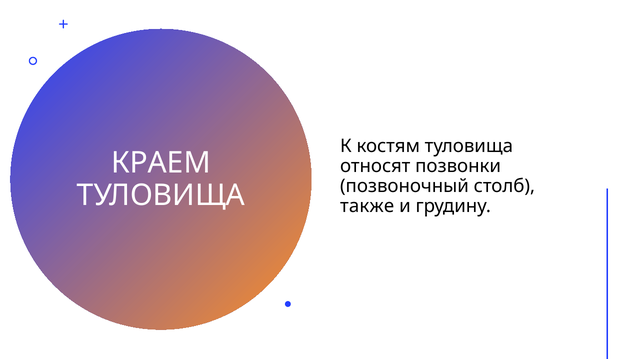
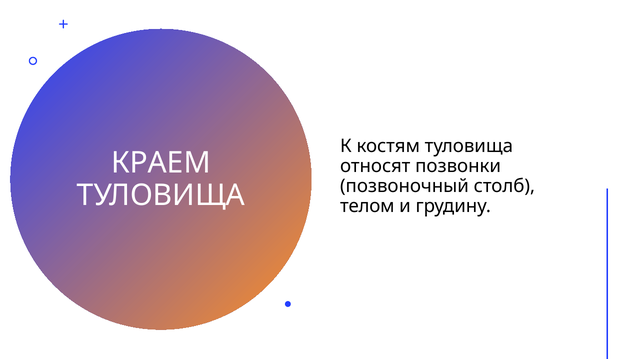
также: также -> телом (367, 207)
